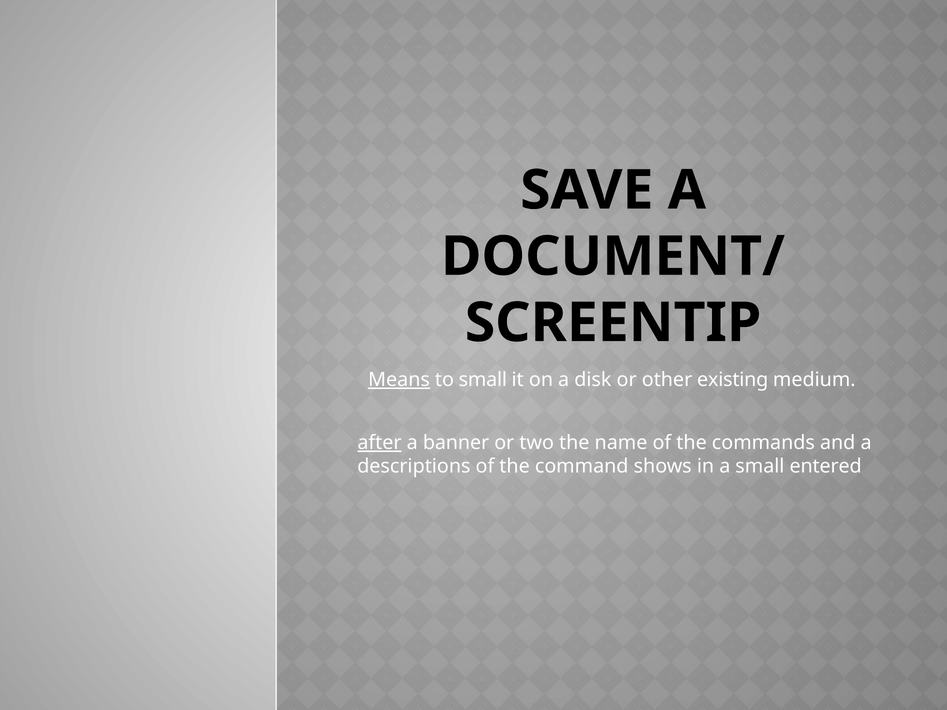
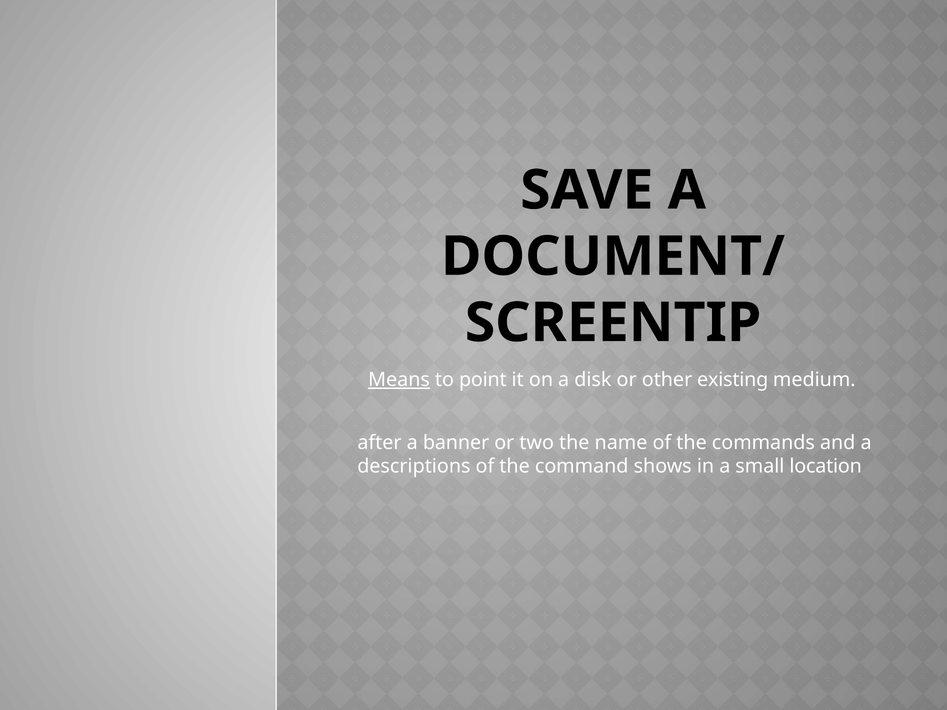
to small: small -> point (483, 380)
after underline: present -> none (379, 443)
entered: entered -> location (826, 467)
